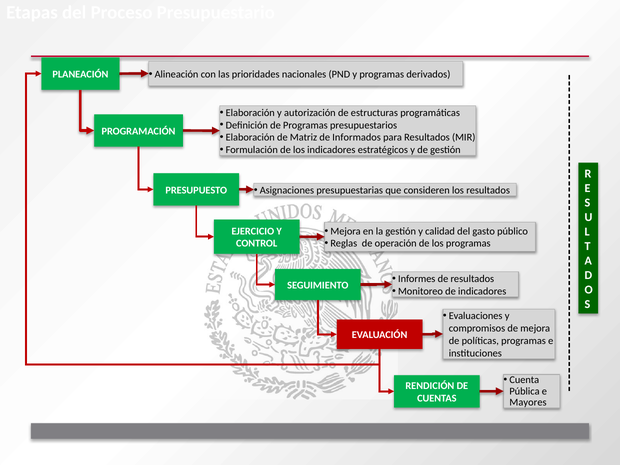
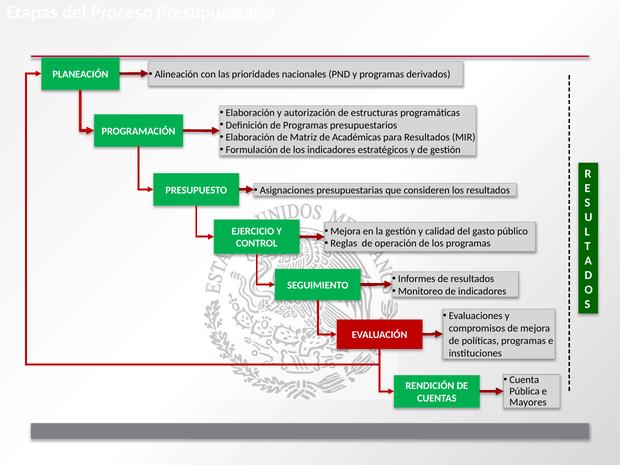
Informados: Informados -> Académicas (357, 138)
